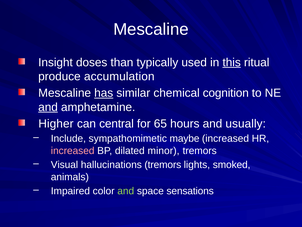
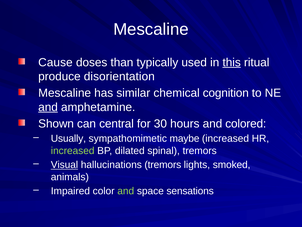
Insight: Insight -> Cause (55, 62)
accumulation: accumulation -> disorientation (119, 76)
has underline: present -> none (104, 93)
Higher: Higher -> Shown (56, 123)
65: 65 -> 30 (160, 123)
usually: usually -> colored (246, 123)
Include: Include -> Usually (68, 138)
increased colour: pink -> light green (73, 150)
minor: minor -> spinal (164, 150)
Visual underline: none -> present (64, 165)
